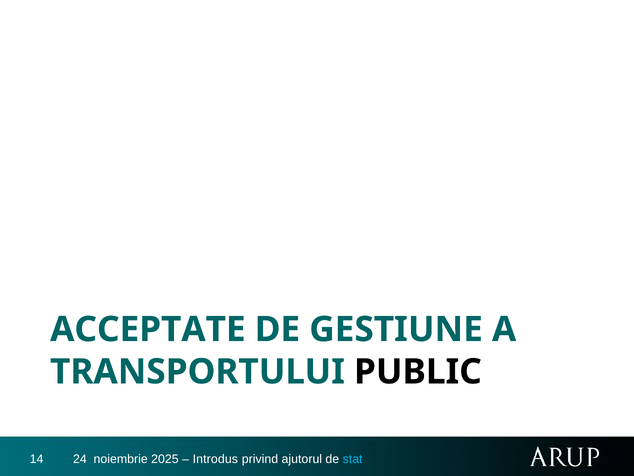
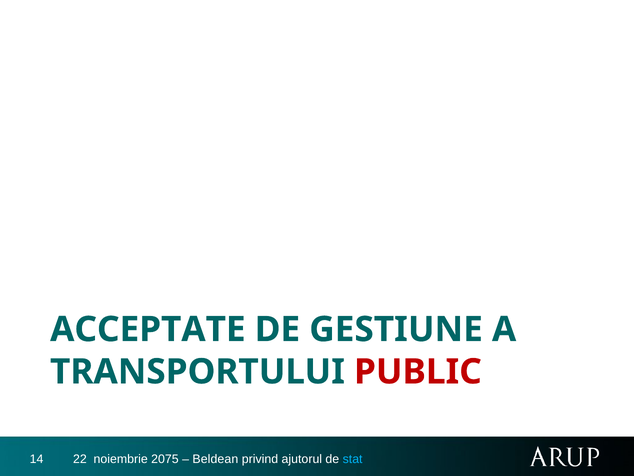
PUBLIC colour: black -> red (418, 371)
24: 24 -> 22 (80, 458)
2025: 2025 -> 2075 (165, 458)
Introdus: Introdus -> Beldean (215, 458)
